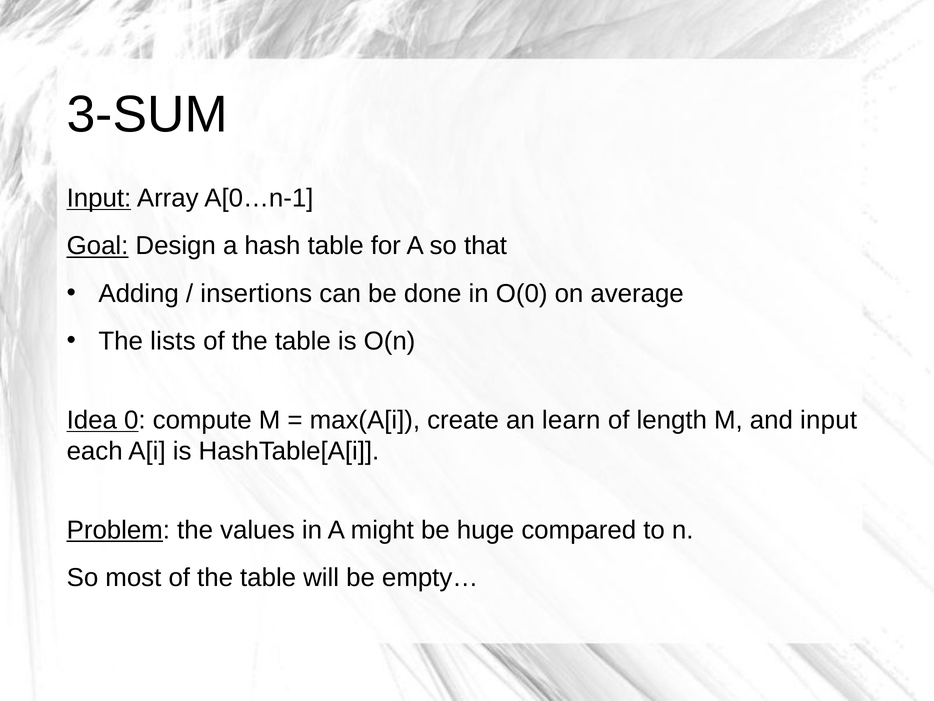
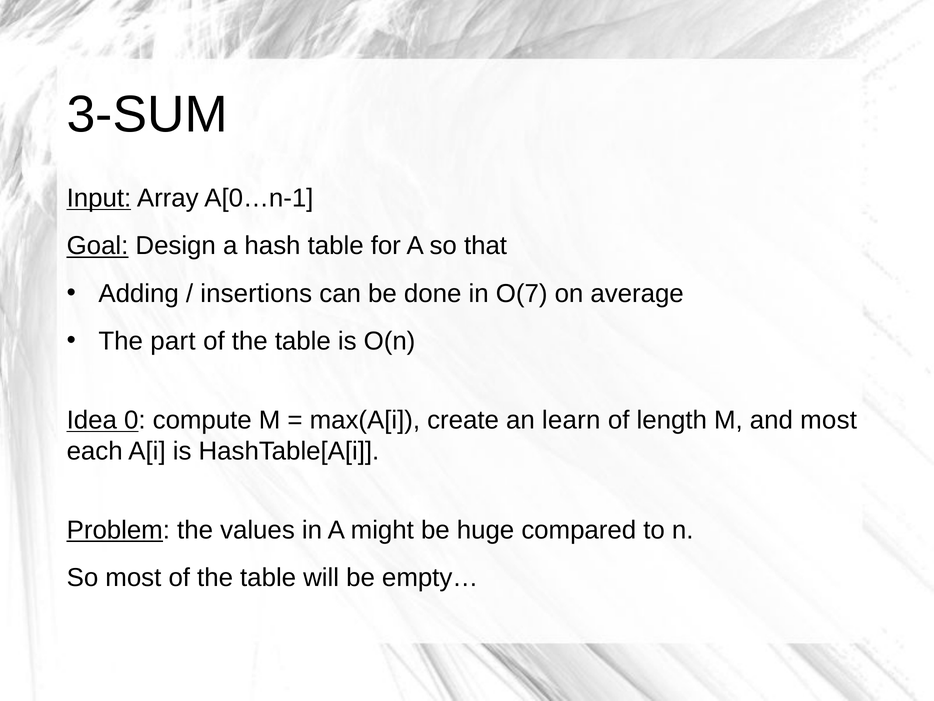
O(0: O(0 -> O(7 (522, 293)
lists: lists -> part (173, 341)
and input: input -> most (829, 420)
